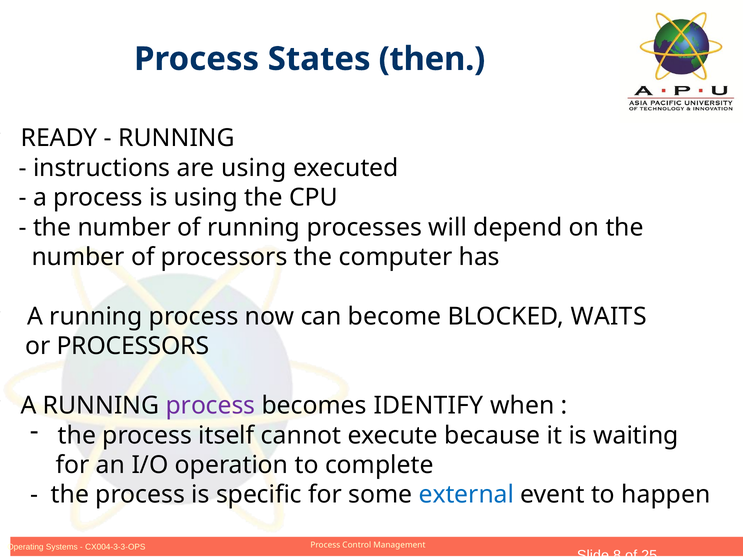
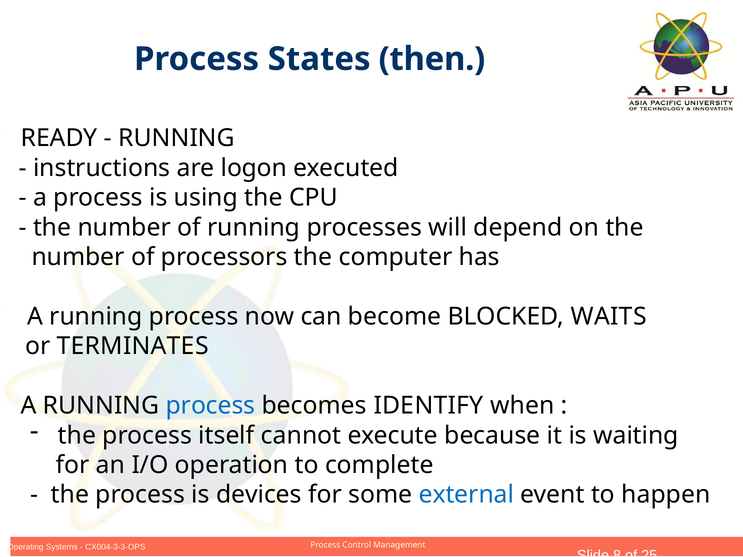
are using: using -> logon (254, 168)
or PROCESSORS: PROCESSORS -> TERMINATES (133, 346)
process colour: purple -> blue (211, 406)
specific: specific -> devices (259, 495)
